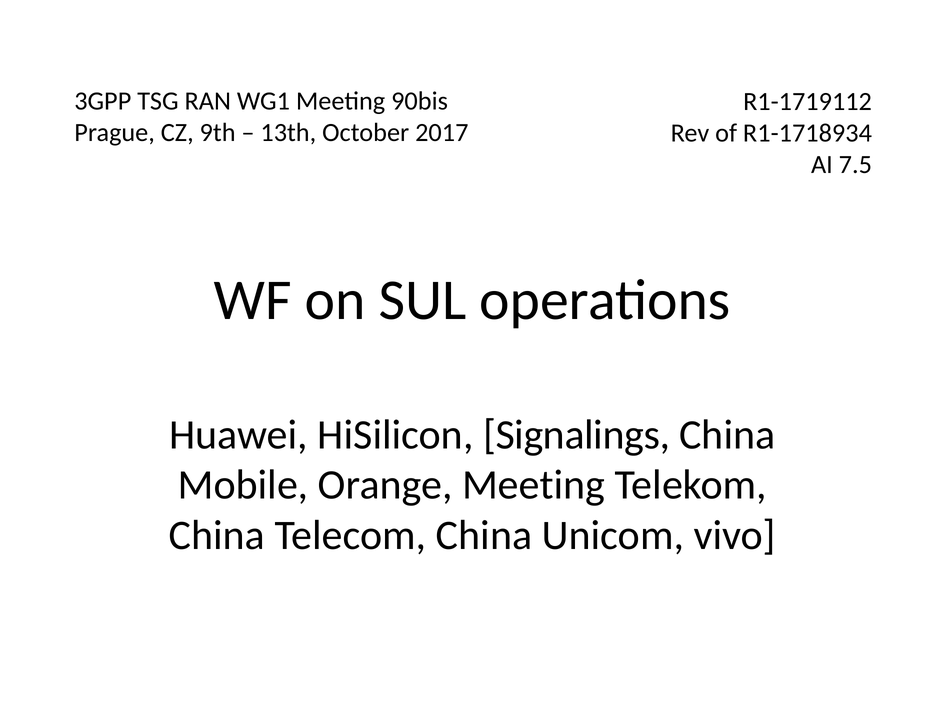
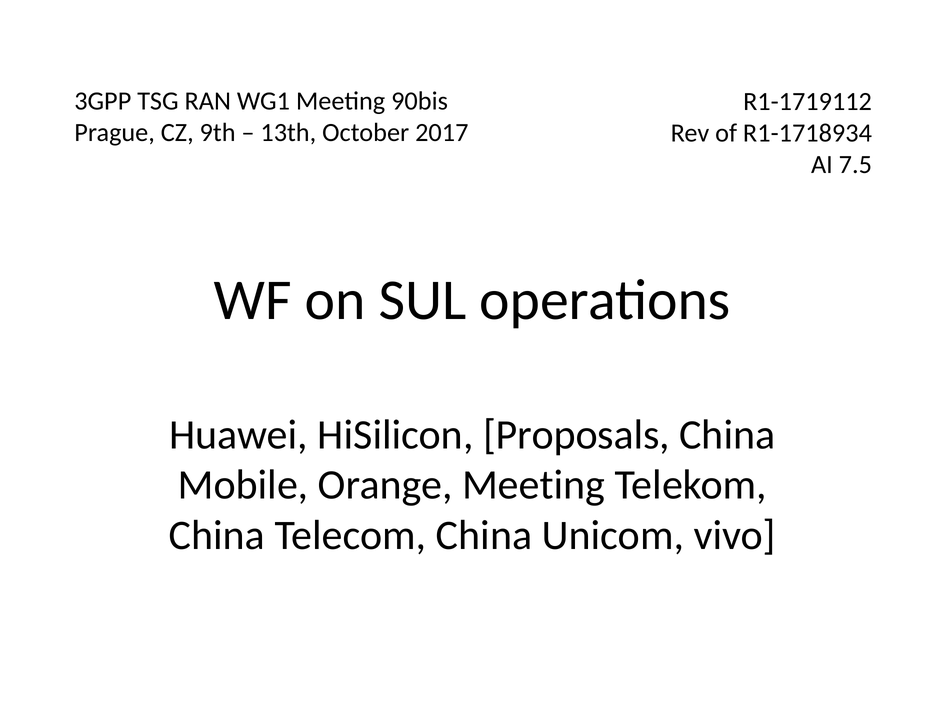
Signalings: Signalings -> Proposals (576, 434)
